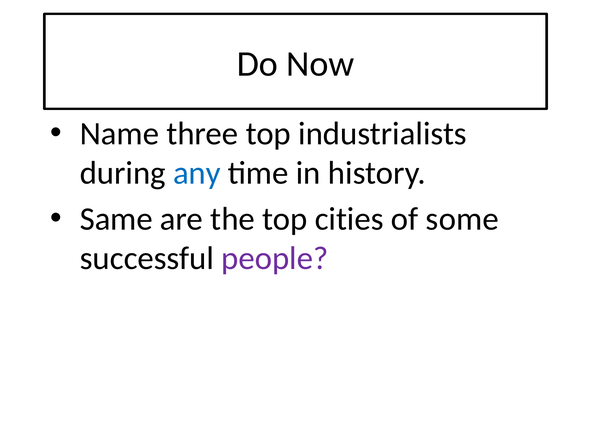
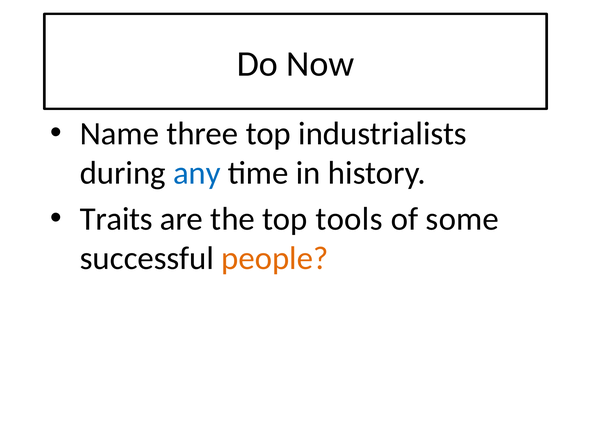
Same: Same -> Traits (116, 219)
cities: cities -> tools (349, 219)
people colour: purple -> orange (275, 259)
